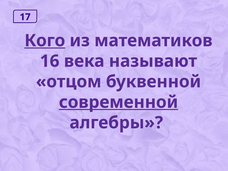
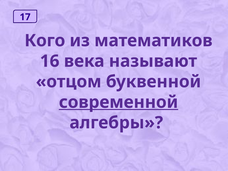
Кого underline: present -> none (45, 41)
